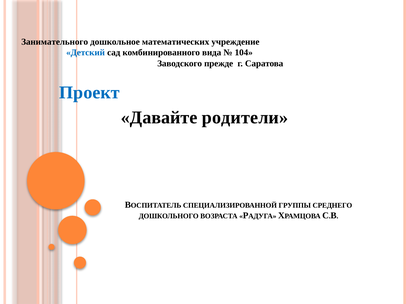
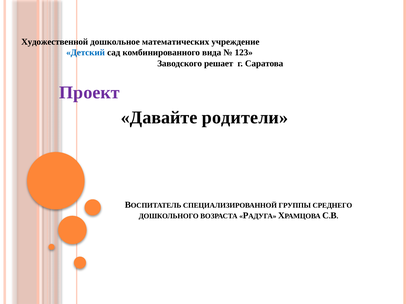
Занимательного: Занимательного -> Художественной (55, 42)
104: 104 -> 123 (244, 53)
прежде: прежде -> решает (219, 64)
Проект colour: blue -> purple (89, 93)
